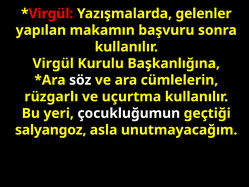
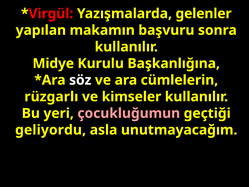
Virgül: Virgül -> Midye (53, 63)
uçurtma: uçurtma -> kimseler (132, 97)
çocukluğumun colour: white -> pink (129, 113)
salyangoz: salyangoz -> geliyordu (51, 130)
